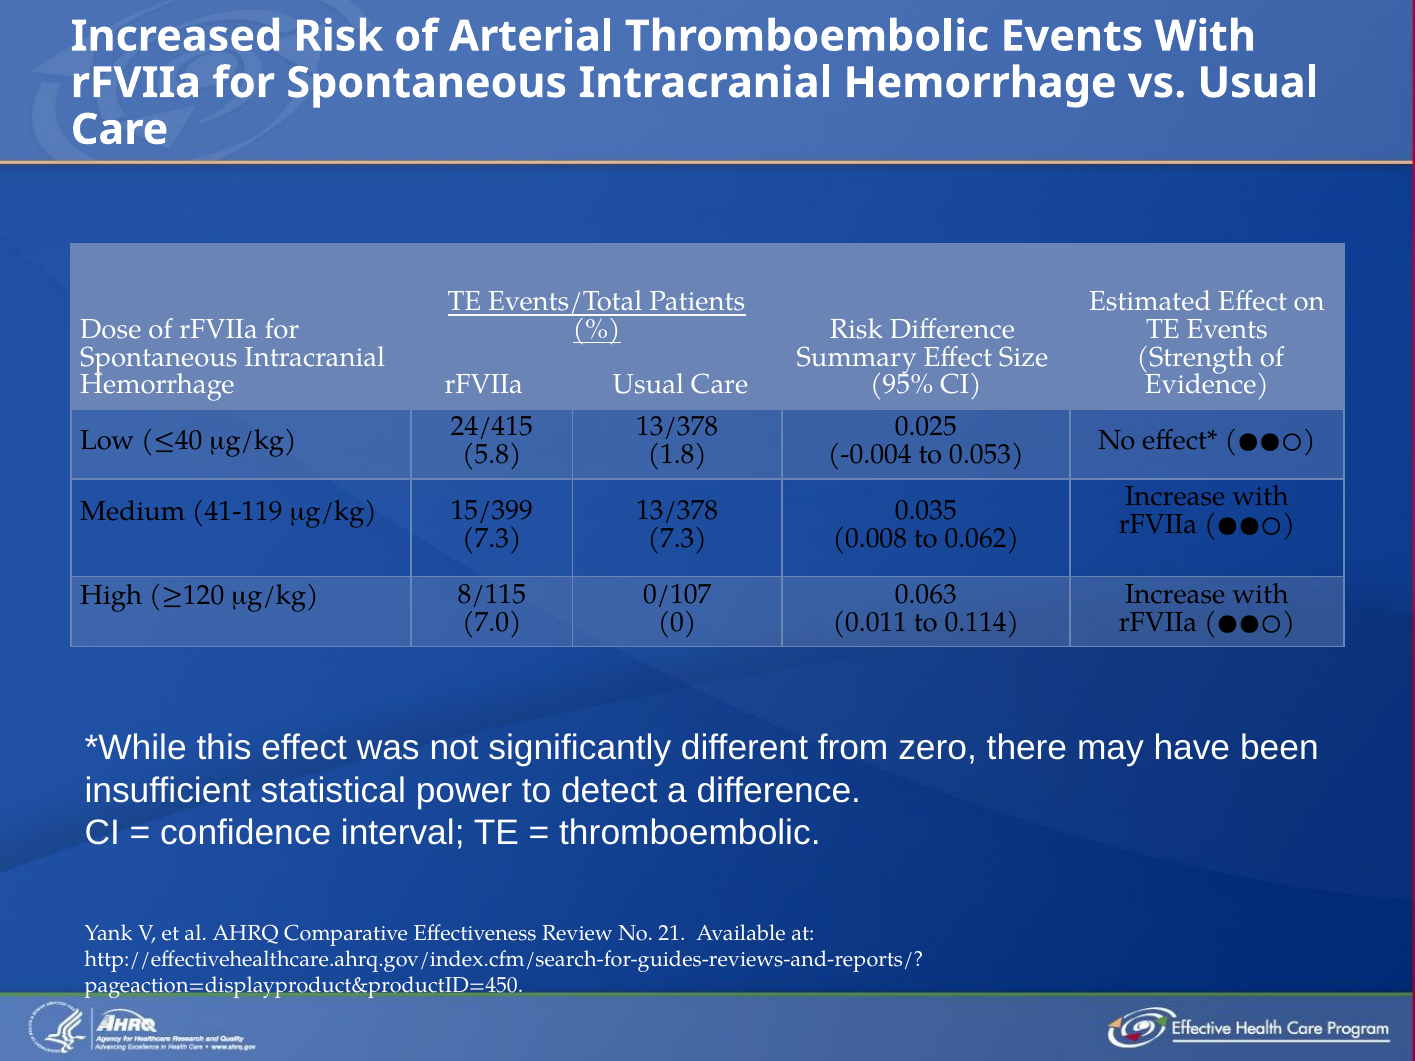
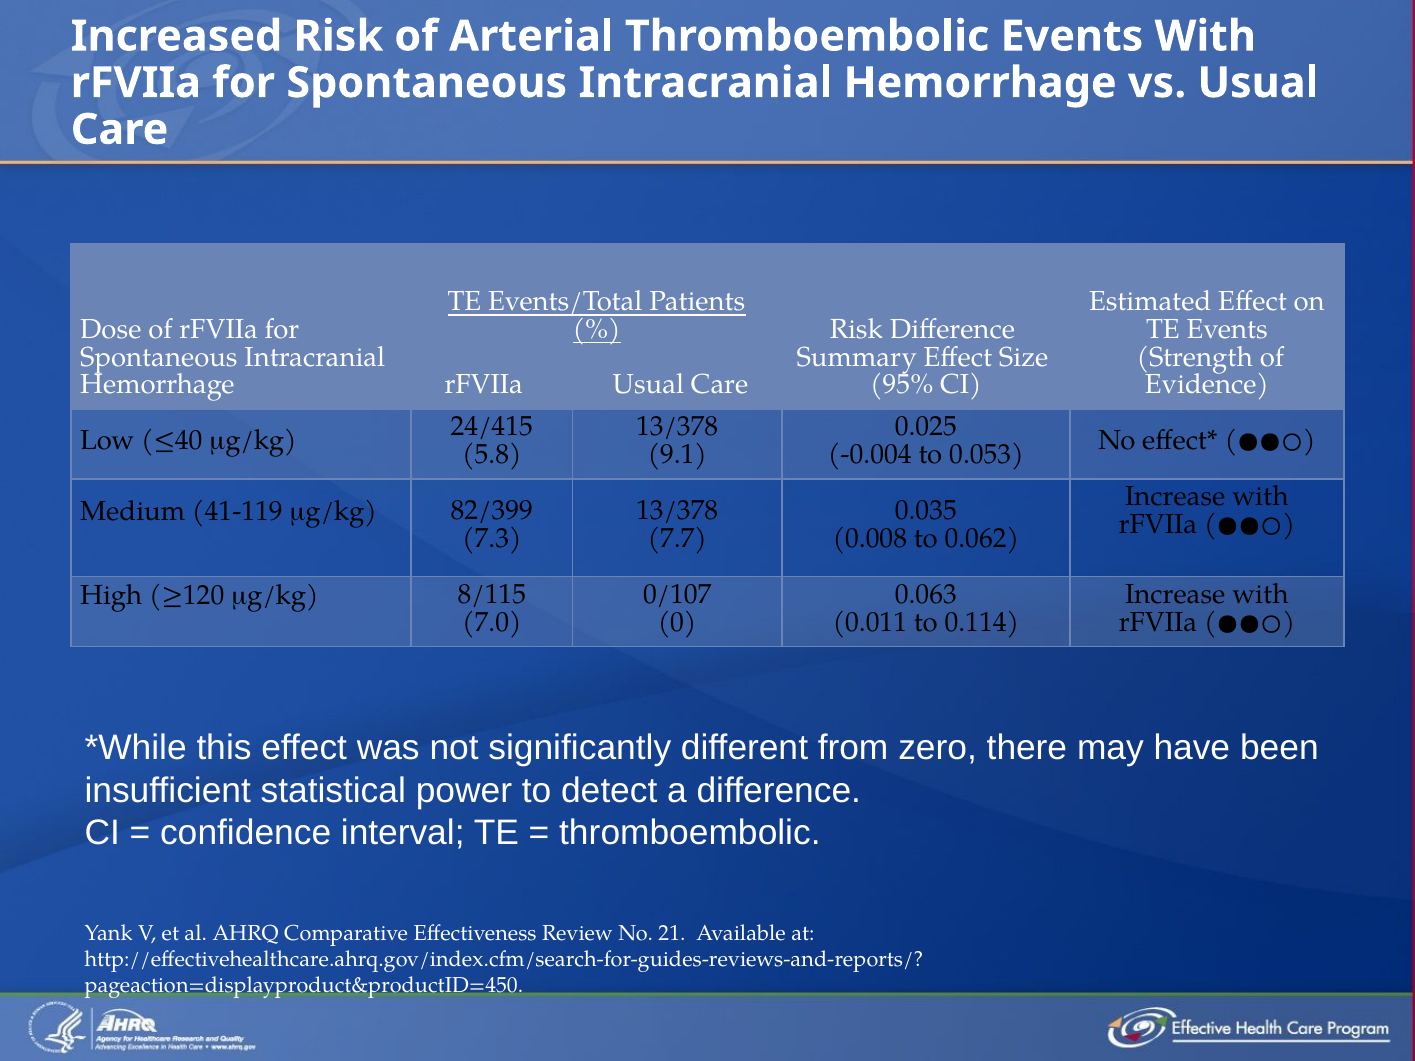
1.8: 1.8 -> 9.1 (677, 455)
15/399: 15/399 -> 82/399 (492, 511)
7.3: 7.3 -> 7.7 (677, 539)
